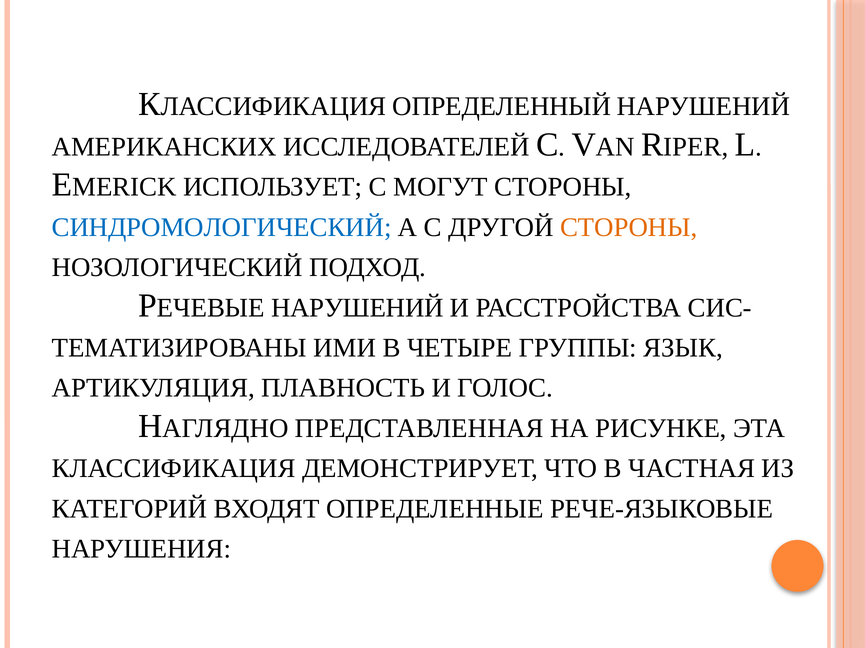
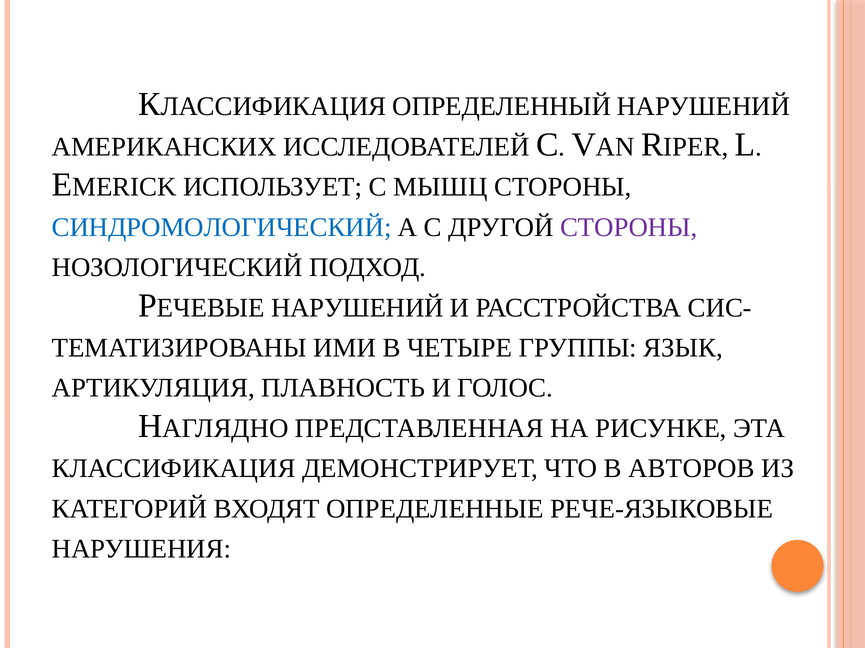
МОГУТ: МОГУТ -> МЫШЦ (440, 187)
СТОРОНЫ colour: orange -> purple (629, 227)
ЧАСТНАЯ: ЧАСТНАЯ -> АВТОРОВ (691, 469)
